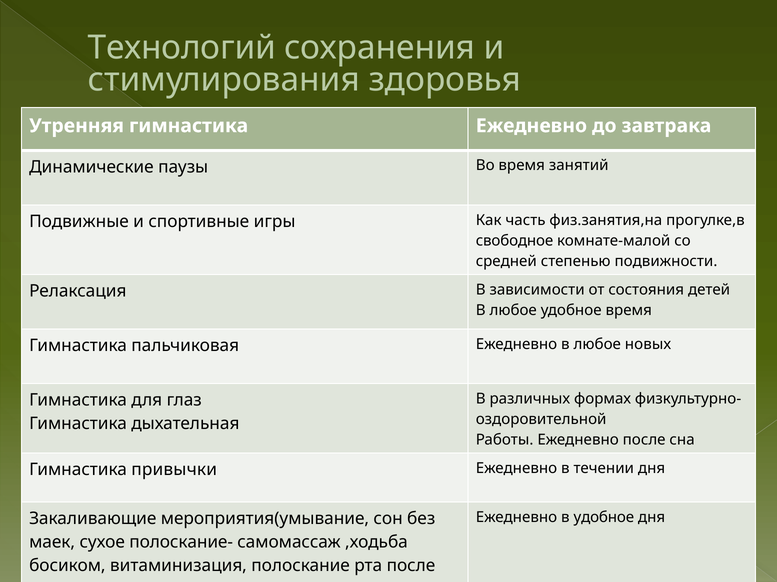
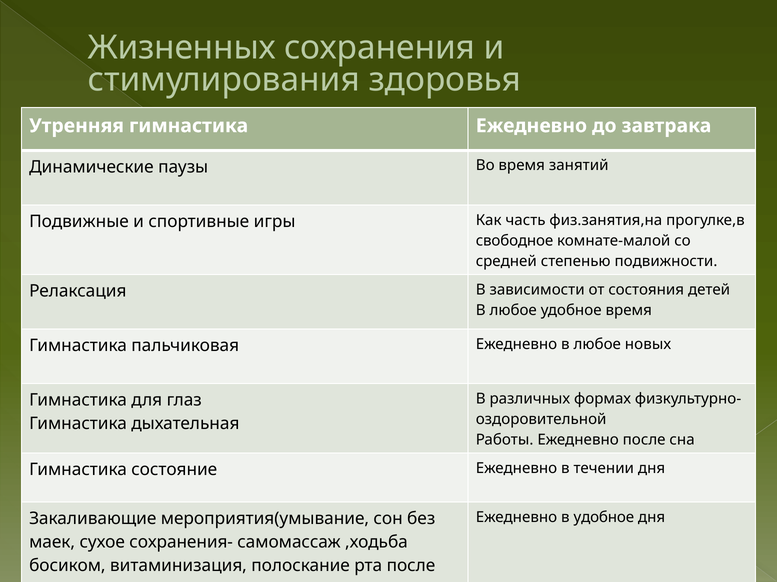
Технологий: Технологий -> Жизненных (182, 48)
привычки: привычки -> состояние (174, 470)
полоскание-: полоскание- -> сохранения- (181, 543)
